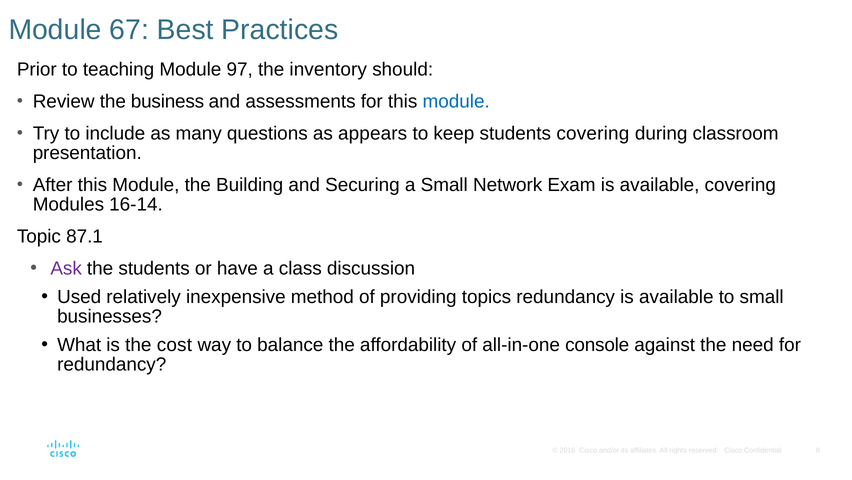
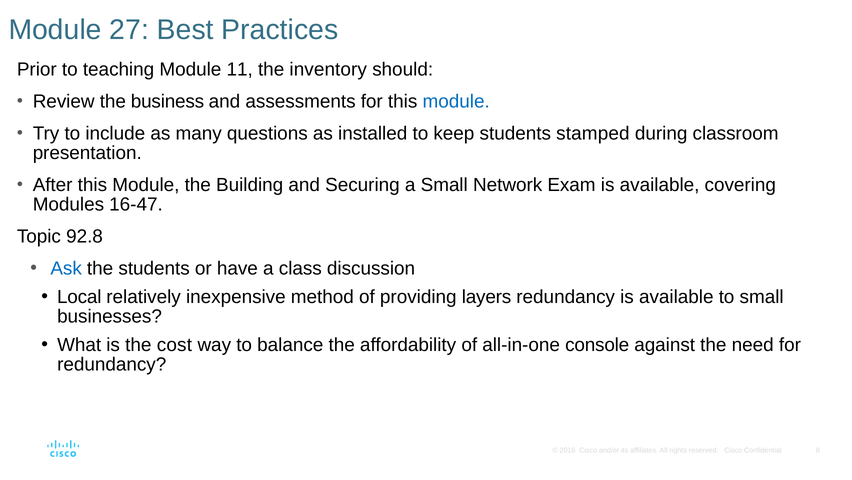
67: 67 -> 27 (129, 30)
97: 97 -> 11 (240, 69)
appears: appears -> installed (373, 133)
students covering: covering -> stamped (593, 133)
16-14: 16-14 -> 16-47 (136, 204)
87.1: 87.1 -> 92.8 (85, 236)
Ask colour: purple -> blue (66, 268)
Used: Used -> Local (79, 297)
topics: topics -> layers (487, 297)
